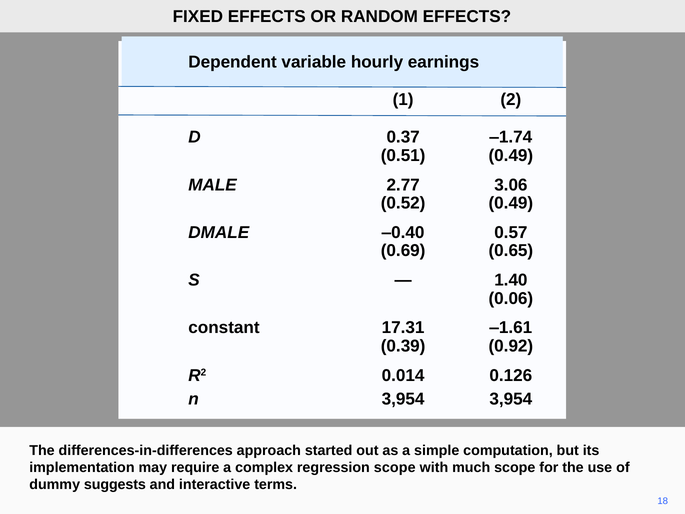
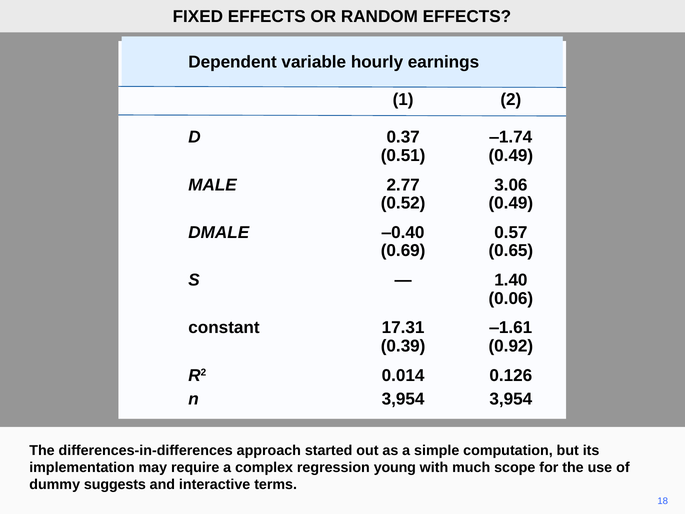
regression scope: scope -> young (395, 467)
